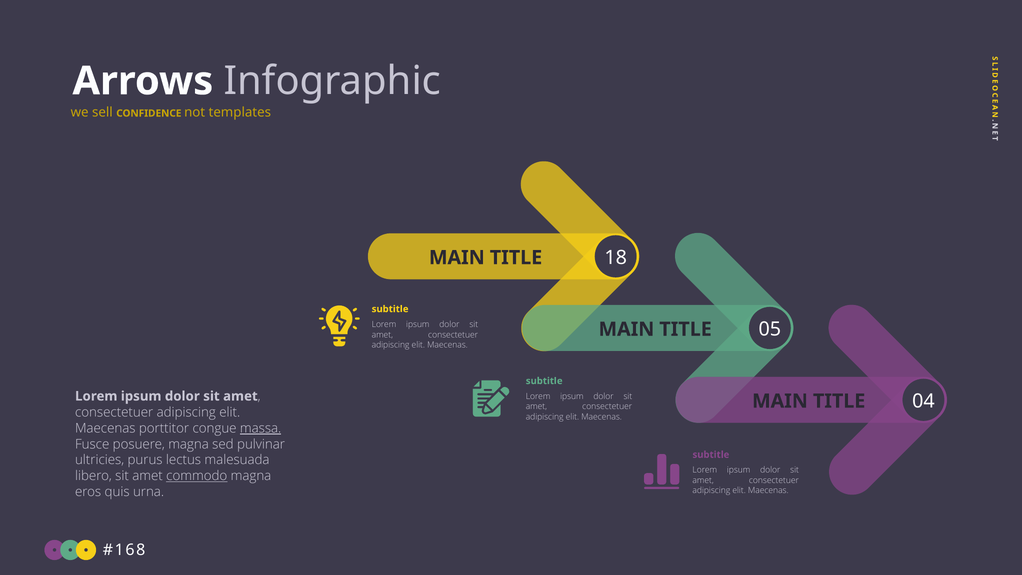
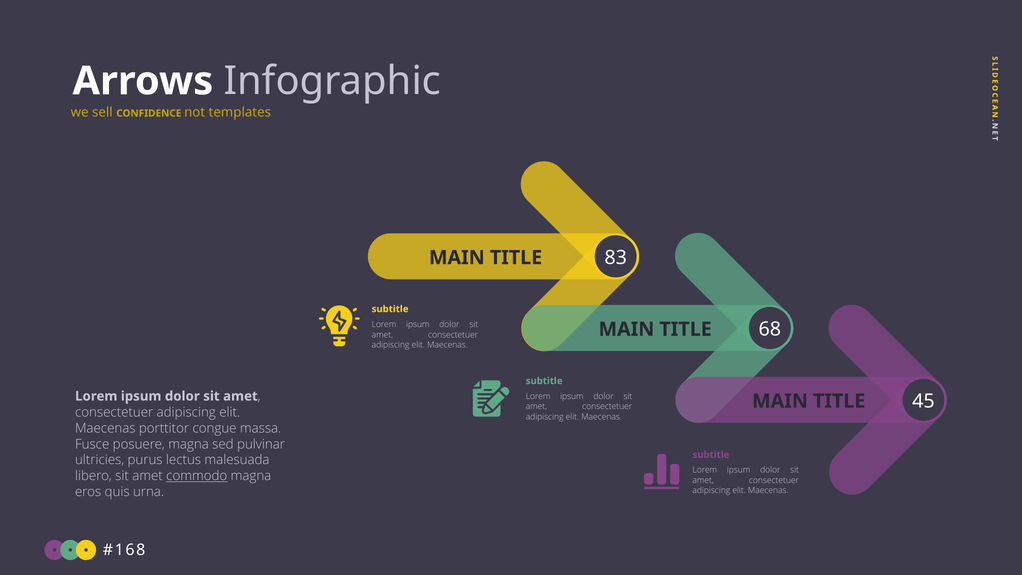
18: 18 -> 83 (616, 258)
05: 05 -> 68 (770, 329)
04: 04 -> 45 (923, 401)
massa underline: present -> none (261, 428)
